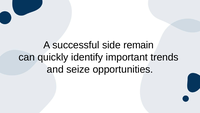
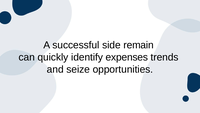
important: important -> expenses (127, 57)
